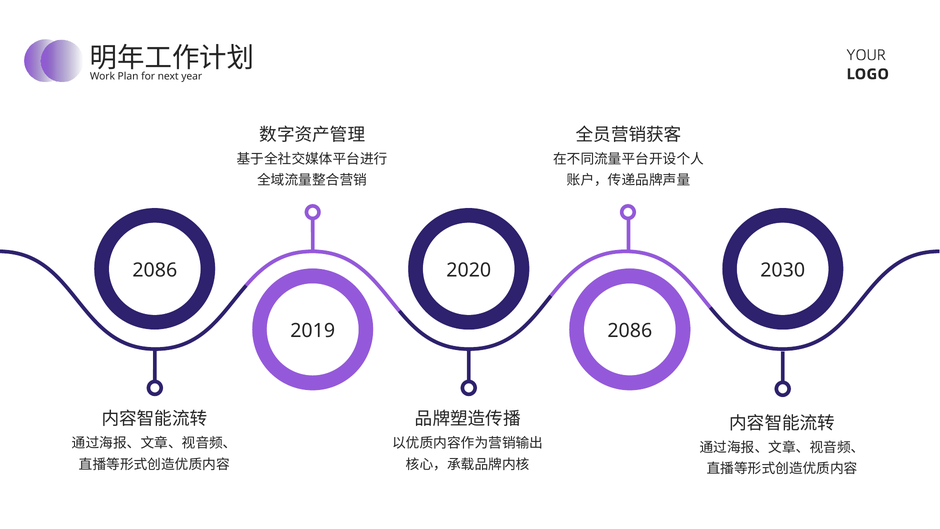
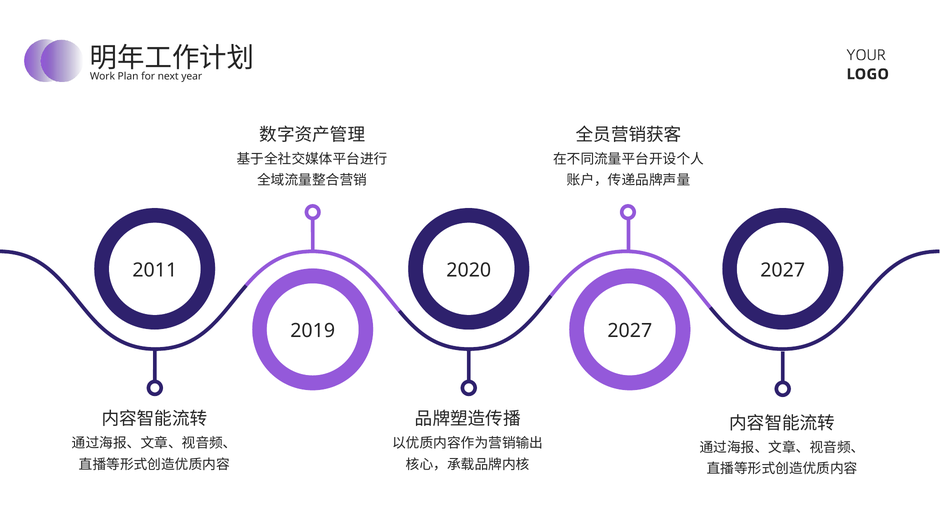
2086: 2086 -> 2011 (155, 270)
2020 2030: 2030 -> 2027 (783, 270)
2019 2086: 2086 -> 2027 (630, 331)
